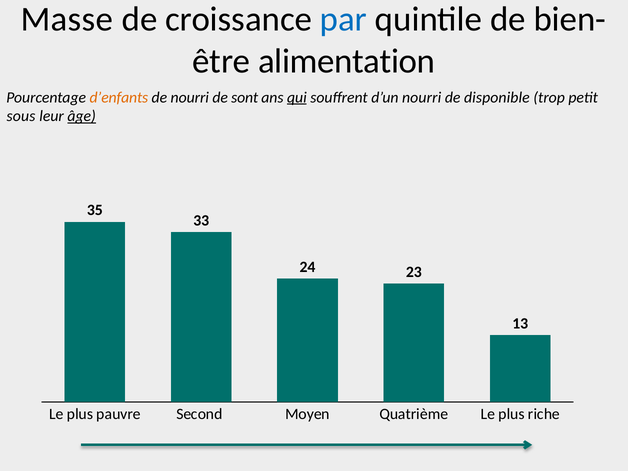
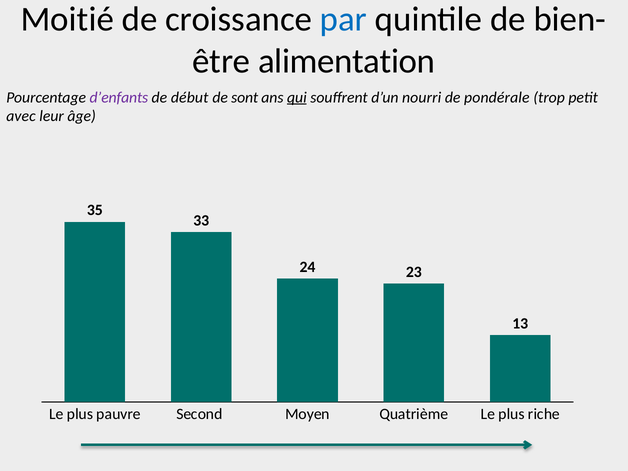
Masse: Masse -> Moitié (67, 19)
d’enfants colour: orange -> purple (119, 97)
de nourri: nourri -> début (190, 97)
disponible: disponible -> pondérale (497, 97)
sous: sous -> avec (21, 116)
âge underline: present -> none (82, 116)
